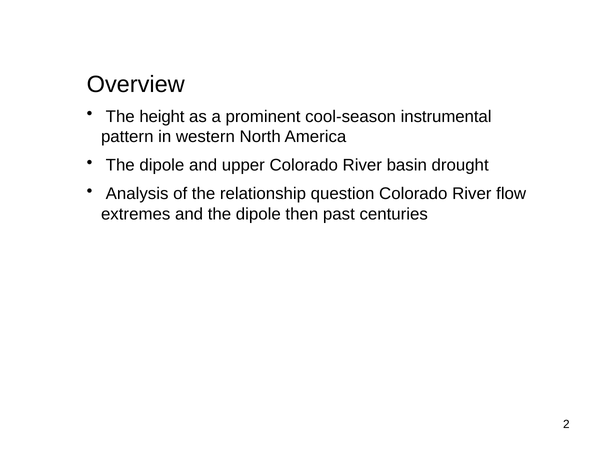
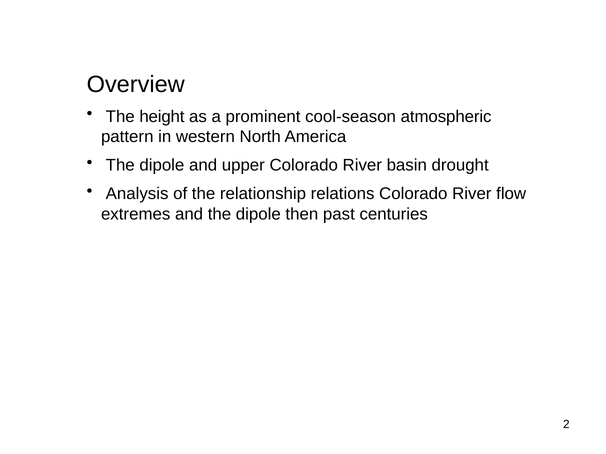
instrumental: instrumental -> atmospheric (446, 117)
question: question -> relations (343, 194)
